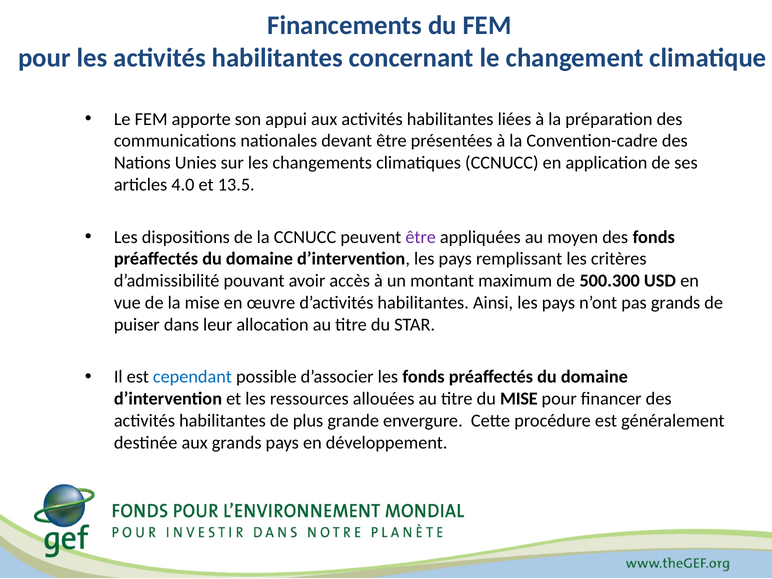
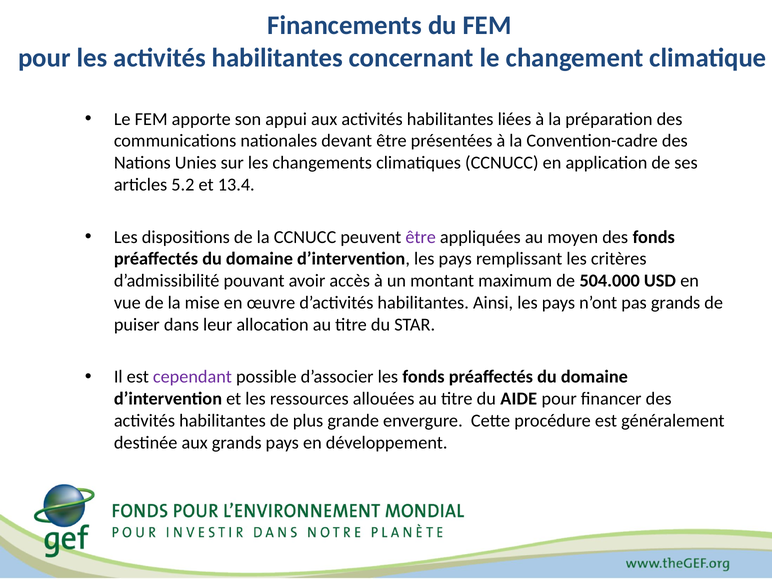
4.0: 4.0 -> 5.2 (183, 185)
13.5: 13.5 -> 13.4 (236, 185)
500.300: 500.300 -> 504.000 (610, 281)
cependant colour: blue -> purple (192, 377)
du MISE: MISE -> AIDE (519, 399)
